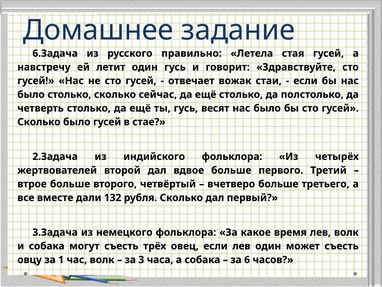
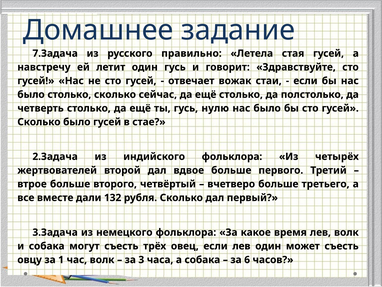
6.Задача: 6.Задача -> 7.Задача (55, 53)
весят: весят -> нулю (215, 108)
